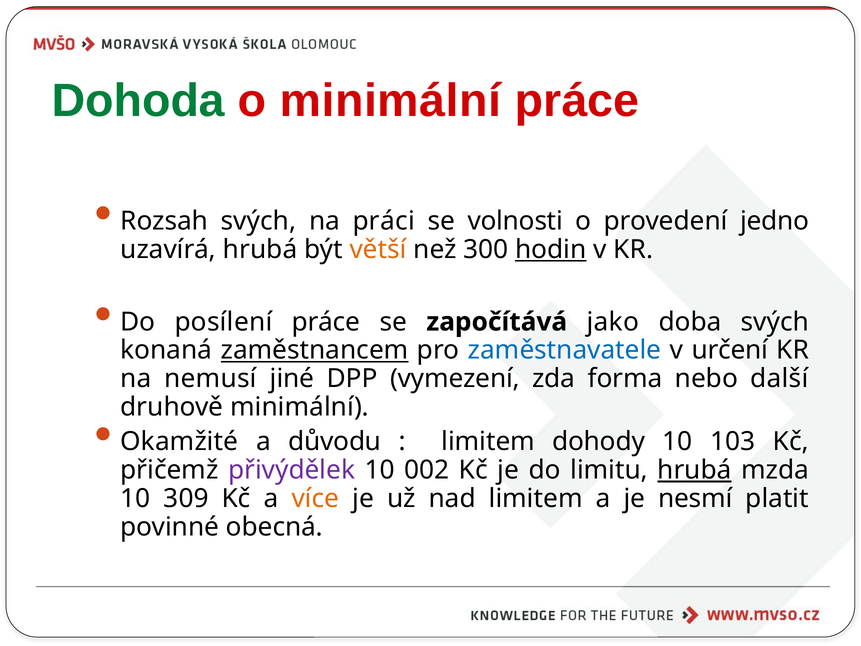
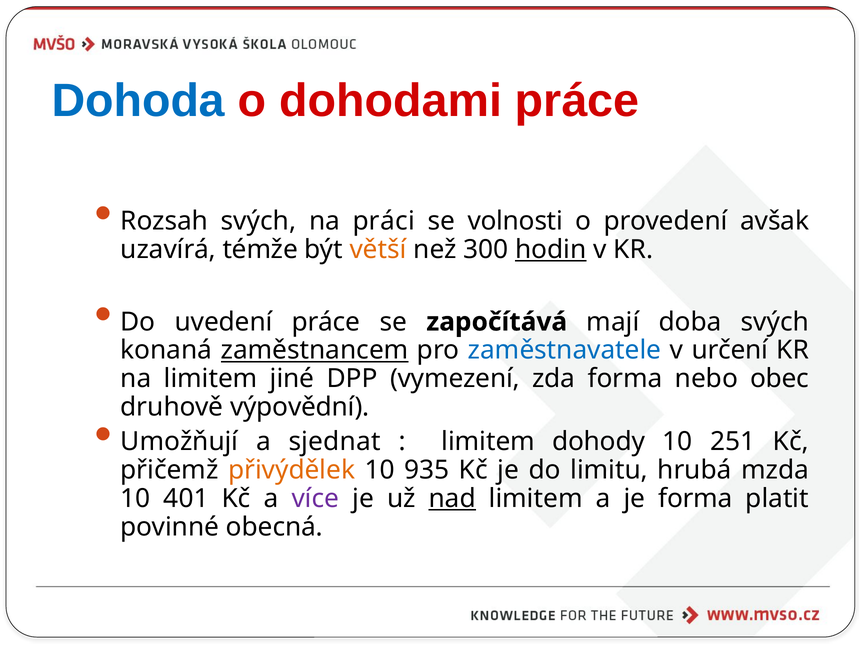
Dohoda colour: green -> blue (138, 101)
o minimální: minimální -> dohodami (391, 101)
jedno: jedno -> avšak (775, 221)
uzavírá hrubá: hrubá -> témže (260, 249)
posílení: posílení -> uvedení (224, 322)
jako: jako -> mají (613, 322)
na nemusí: nemusí -> limitem (211, 379)
další: další -> obec (780, 379)
druhově minimální: minimální -> výpovědní (300, 407)
Okamžité: Okamžité -> Umožňují (179, 442)
důvodu: důvodu -> sjednat (335, 442)
103: 103 -> 251 (733, 442)
přivýdělek colour: purple -> orange (292, 470)
002: 002 -> 935 (427, 470)
hrubá underline: present -> none (695, 470)
309: 309 -> 401 (186, 498)
více colour: orange -> purple (315, 498)
nad underline: none -> present (452, 498)
je nesmí: nesmí -> forma (695, 498)
